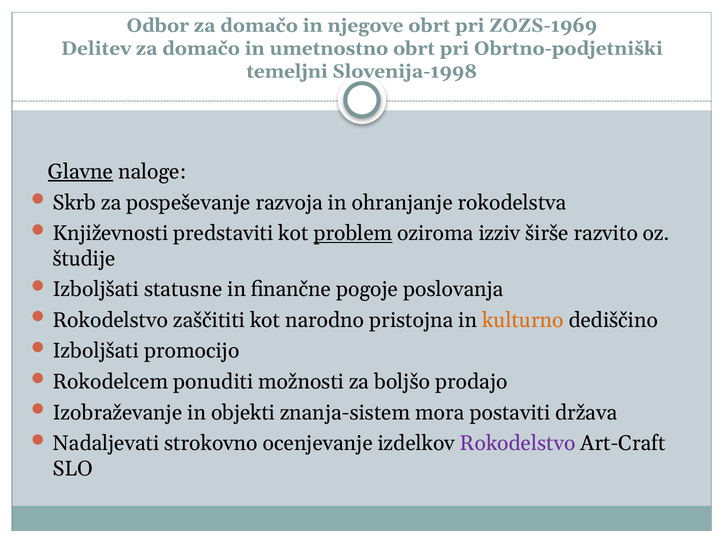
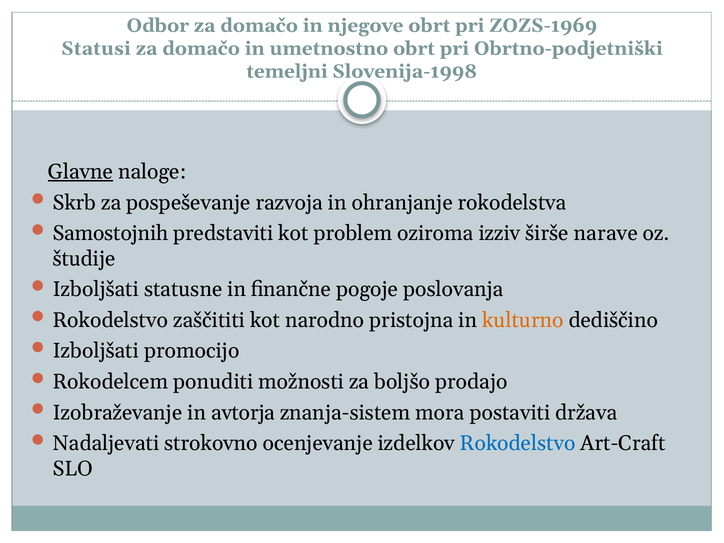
Delitev: Delitev -> Statusi (96, 48)
Književnosti: Književnosti -> Samostojnih (111, 233)
problem underline: present -> none (353, 233)
razvito: razvito -> narave (606, 233)
objekti: objekti -> avtorja (243, 413)
Rokodelstvo colour: purple -> blue (518, 443)
